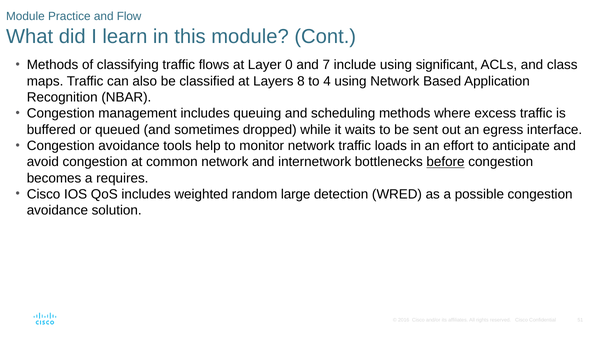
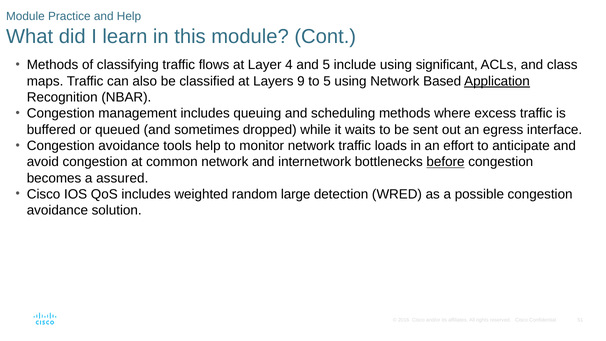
and Flow: Flow -> Help (129, 17)
0: 0 -> 4 (289, 65)
and 7: 7 -> 5 (326, 65)
8: 8 -> 9 (301, 81)
to 4: 4 -> 5 (327, 81)
Application underline: none -> present (497, 81)
requires: requires -> assured (122, 178)
